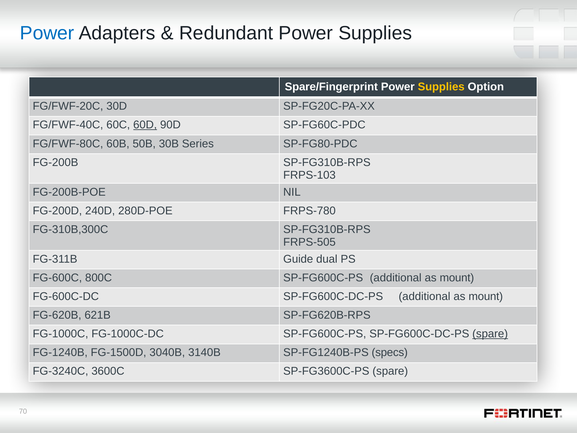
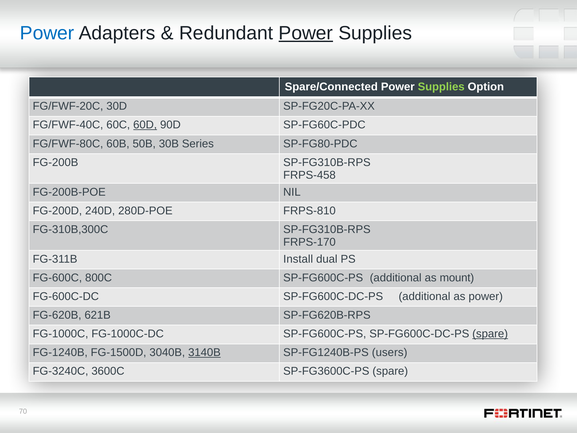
Power underline: none -> present (306, 33)
Spare/Fingerprint: Spare/Fingerprint -> Spare/Connected (331, 87)
Supplies colour: yellow -> light green (441, 87)
FRPS-103: FRPS-103 -> FRPS-458 (309, 175)
FRPS-780: FRPS-780 -> FRPS-810 (309, 211)
FRPS-505: FRPS-505 -> FRPS-170 (309, 242)
Guide: Guide -> Install (298, 259)
SP-FG600C-DC-PS additional as mount: mount -> power (486, 296)
3140B underline: none -> present (204, 352)
specs: specs -> users (390, 352)
